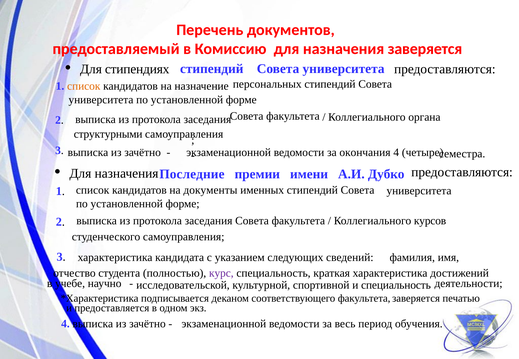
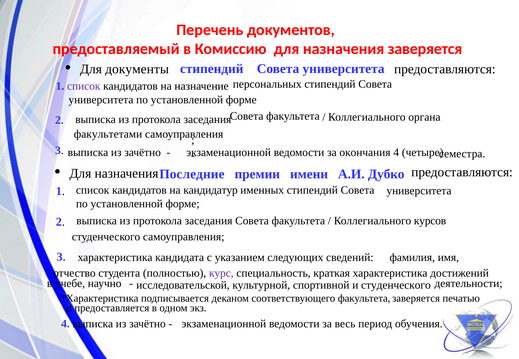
стипендиях: стипендиях -> документы (137, 69)
список colour: orange -> purple (84, 86)
структурными: структурными -> факультетами (108, 134)
документы: документы -> кандидатур (211, 190)
и специальность: специальность -> студенческого (396, 285)
